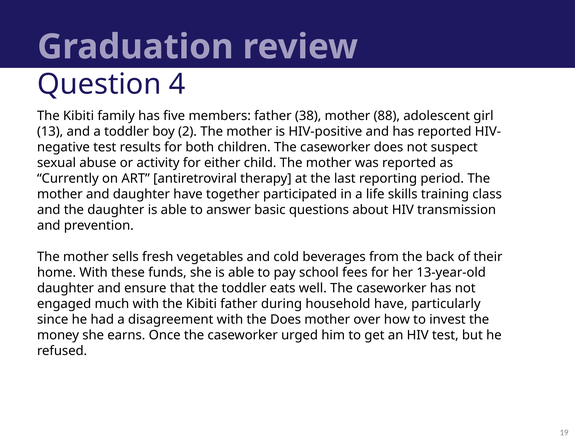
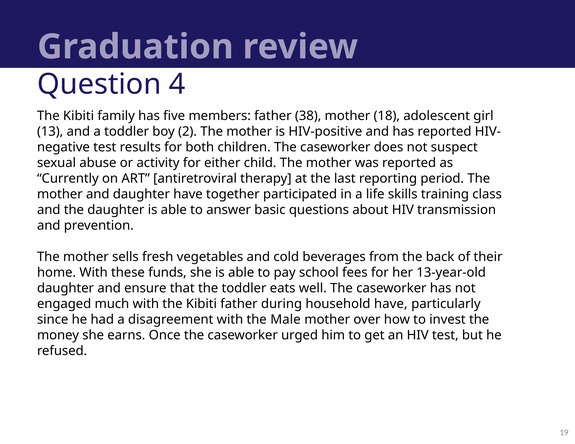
88: 88 -> 18 (387, 116)
the Does: Does -> Male (285, 320)
